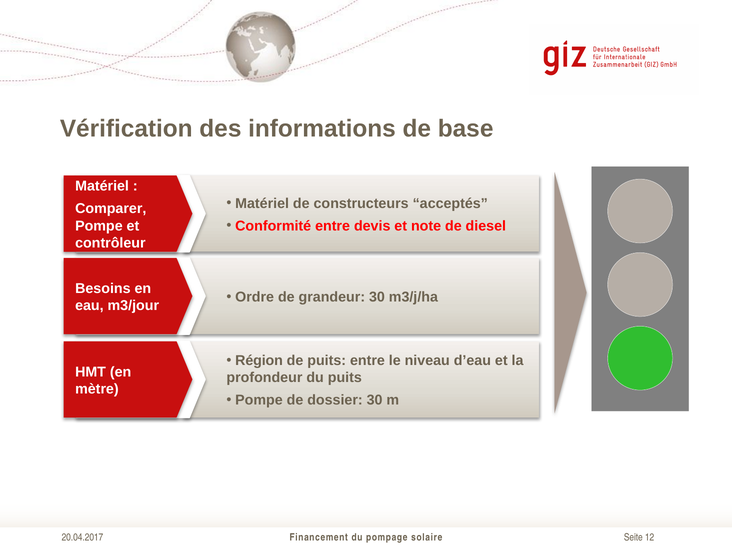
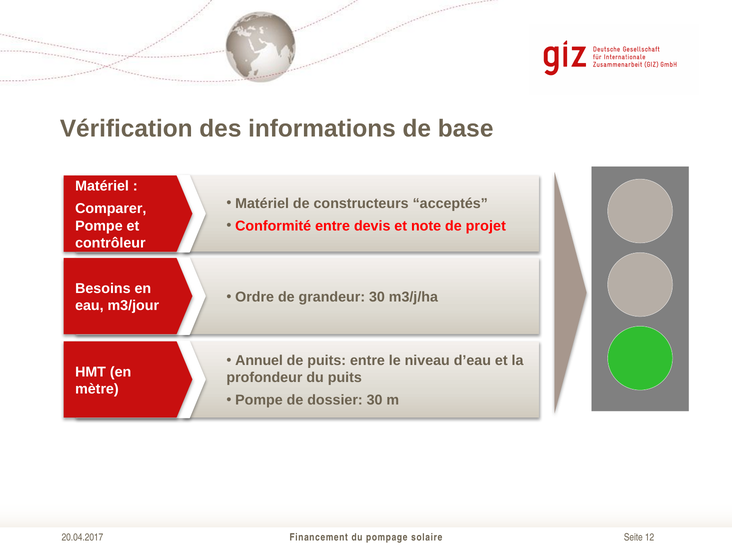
diesel: diesel -> projet (486, 226)
Région: Région -> Annuel (259, 361)
